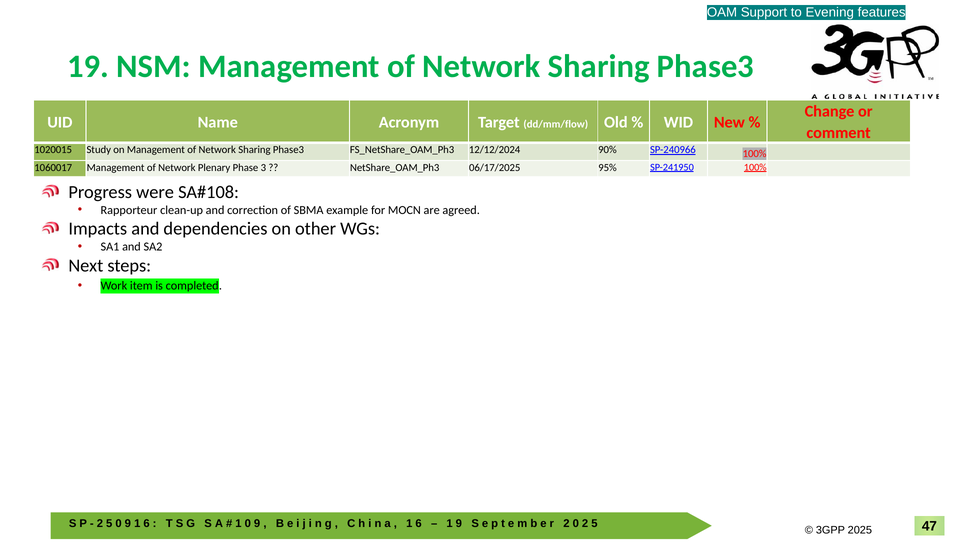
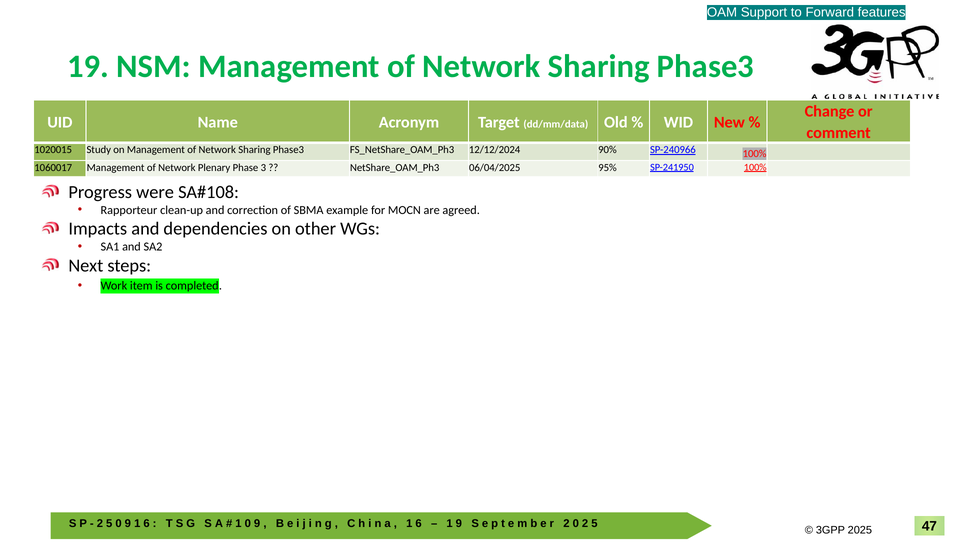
Evening: Evening -> Forward (830, 13)
dd/mm/flow: dd/mm/flow -> dd/mm/data (556, 124)
06/17/2025: 06/17/2025 -> 06/04/2025 (495, 168)
